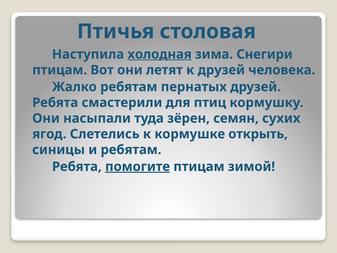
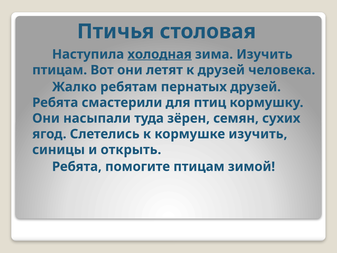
зима Снегири: Снегири -> Изучить (264, 54)
кормушке открыть: открыть -> изучить (258, 134)
и ребятам: ребятам -> открыть (131, 150)
помогите underline: present -> none (138, 166)
